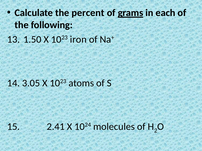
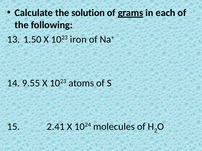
percent: percent -> solution (88, 13)
3.05: 3.05 -> 9.55 (31, 83)
